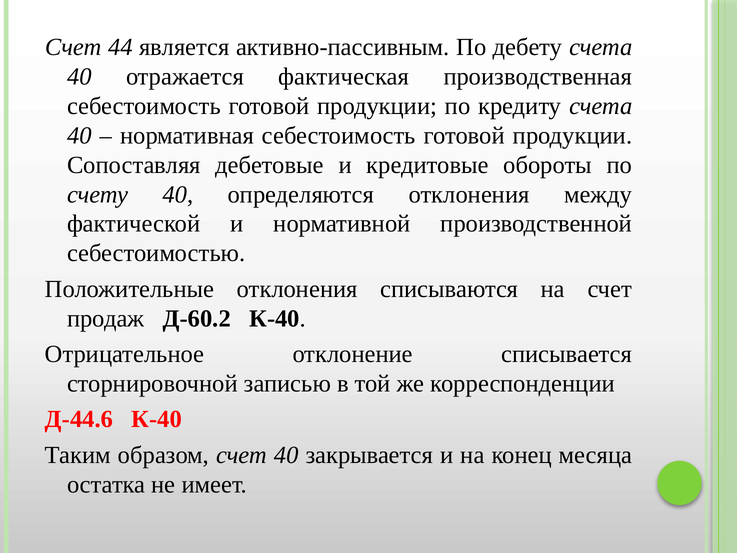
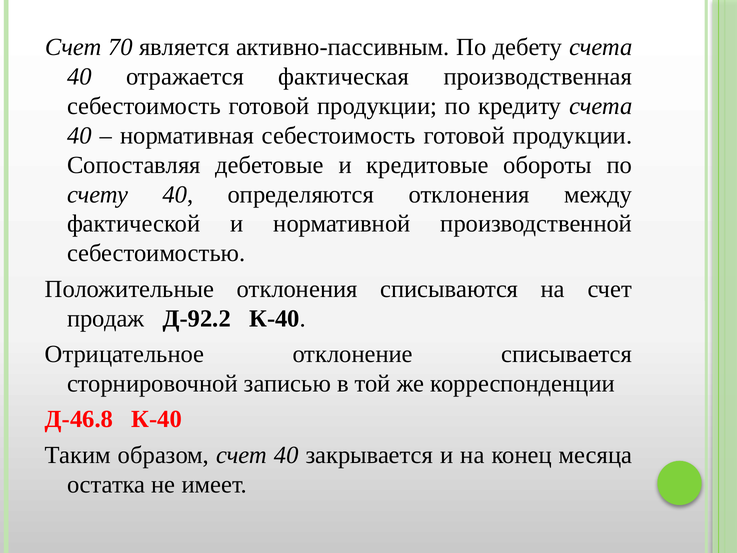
44: 44 -> 70 (120, 47)
Д-60.2: Д-60.2 -> Д-92.2 (197, 318)
Д-44.6: Д-44.6 -> Д-46.8 (79, 419)
